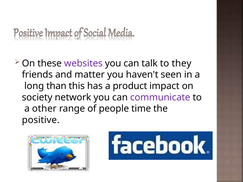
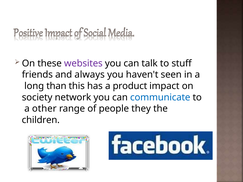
they: they -> stuff (182, 63)
matter: matter -> always (90, 75)
communicate colour: purple -> blue (160, 97)
time: time -> they (141, 109)
positive: positive -> children (41, 120)
